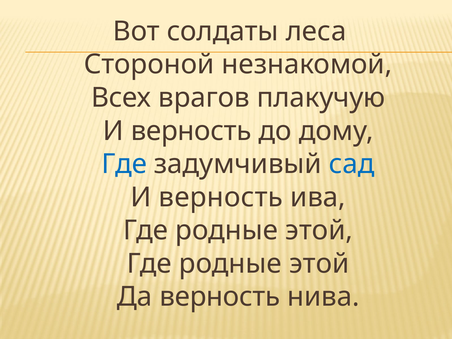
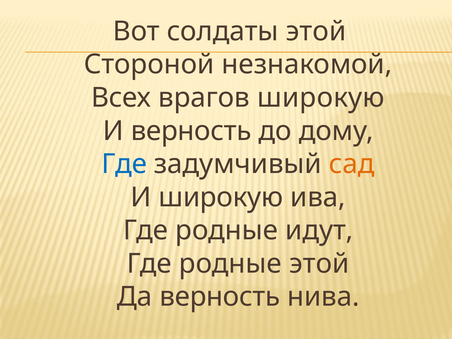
солдаты леса: леса -> этой (316, 31)
врагов плакучую: плакучую -> широкую (321, 98)
сад colour: blue -> orange (352, 164)
верность: верность -> широкую (221, 197)
этой: этой -> идут (319, 230)
